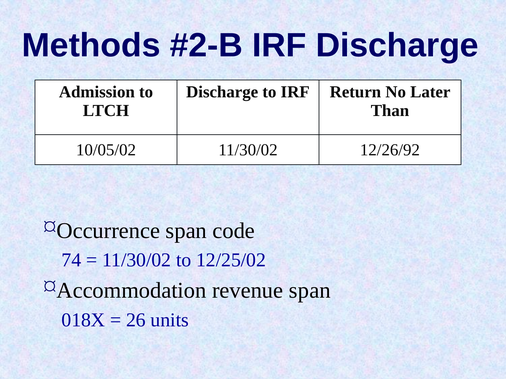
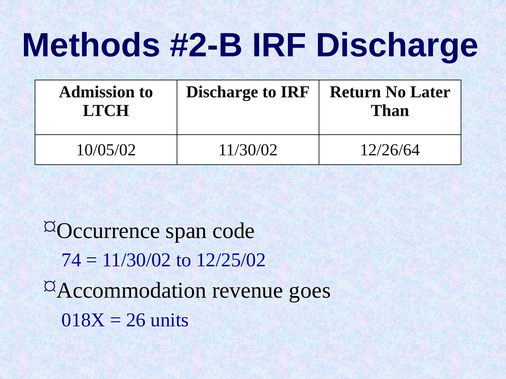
12/26/92: 12/26/92 -> 12/26/64 (390, 150)
revenue span: span -> goes (310, 291)
